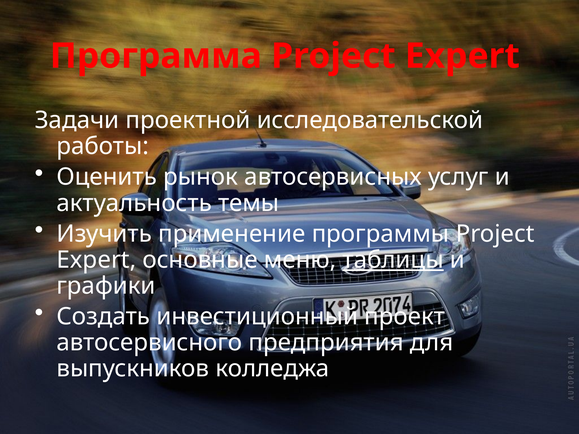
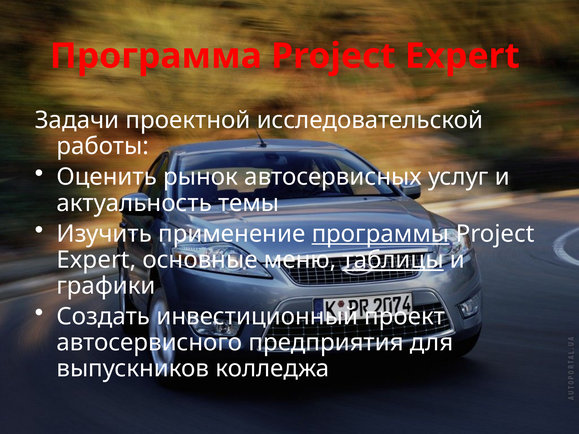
программы underline: none -> present (380, 234)
